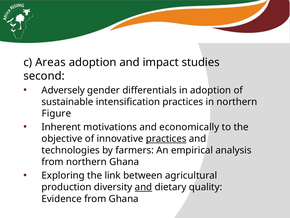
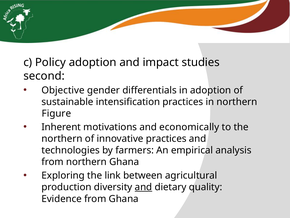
Areas: Areas -> Policy (50, 62)
Adversely: Adversely -> Objective (63, 90)
objective: objective -> northern (62, 138)
practices underline: present -> none (166, 138)
